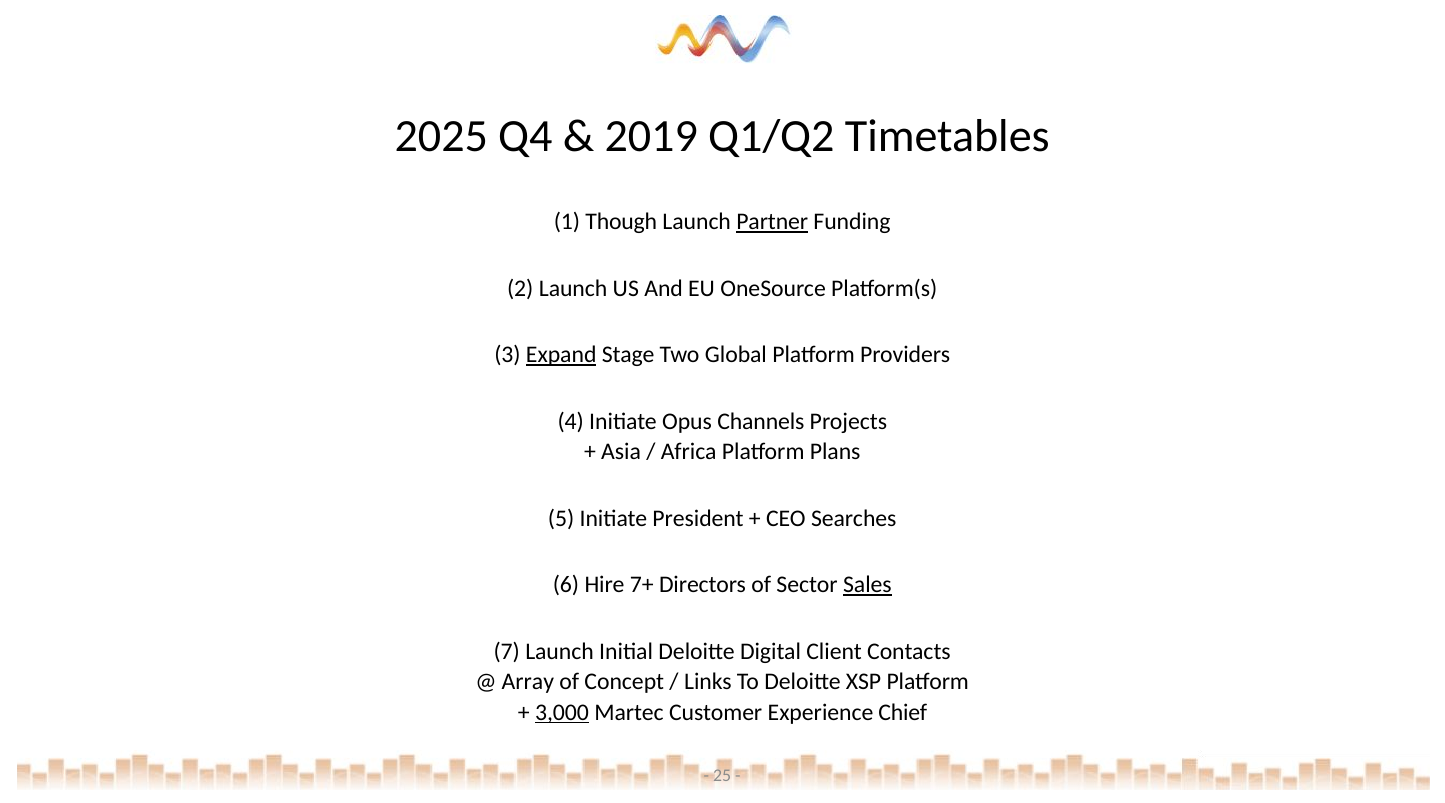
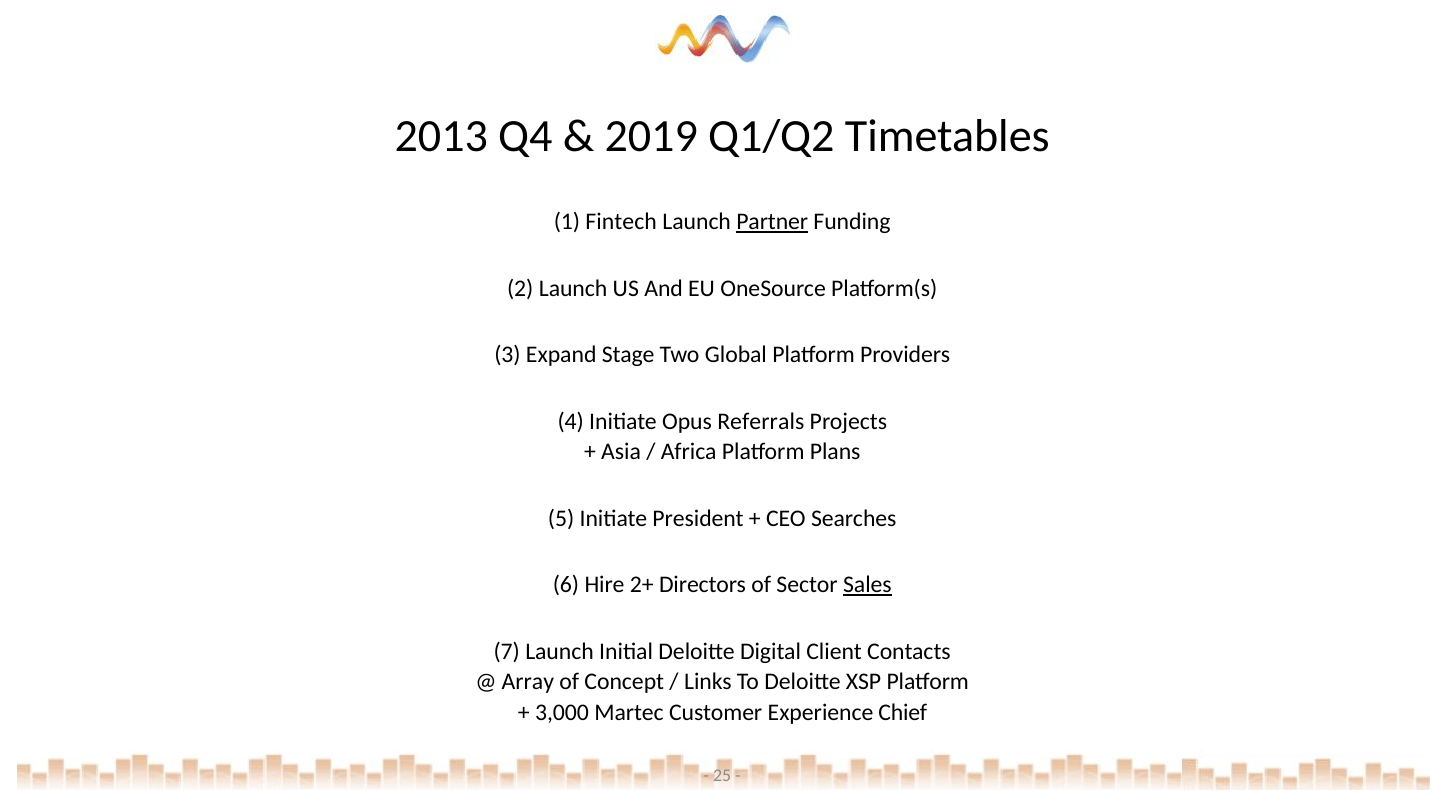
2025: 2025 -> 2013 (441, 136)
Though: Though -> Fintech (621, 222)
Expand underline: present -> none (561, 355)
Channels: Channels -> Referrals (761, 421)
7+: 7+ -> 2+ (642, 585)
3,000 underline: present -> none (562, 712)
